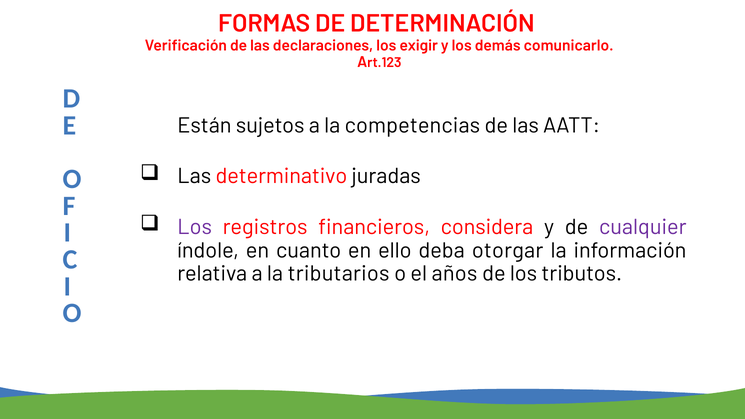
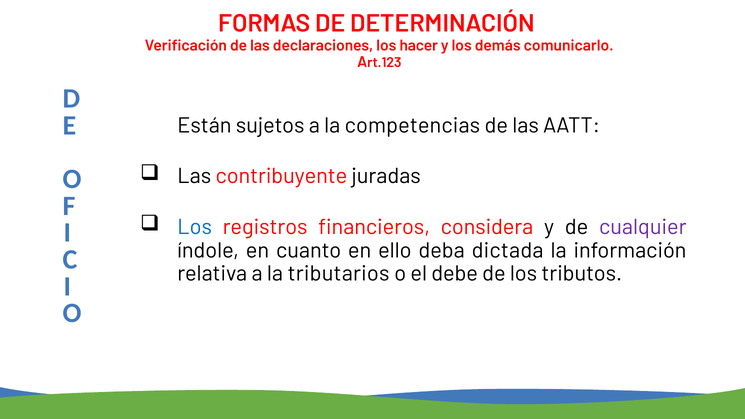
exigir: exigir -> hacer (419, 46)
determinativo: determinativo -> contribuyente (281, 176)
Los colour: purple -> blue (195, 227)
otorgar: otorgar -> dictada (508, 250)
años: años -> debe (455, 274)
